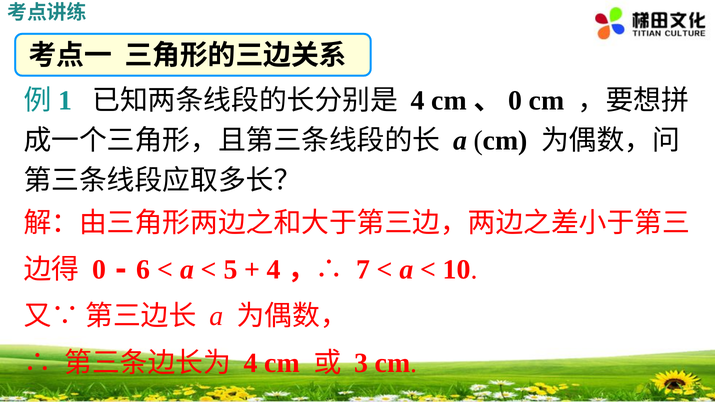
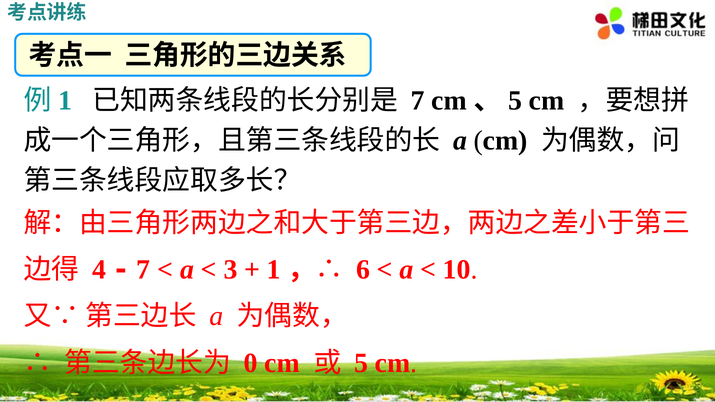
4: 4 -> 7 (418, 101)
0: 0 -> 5 (515, 101)
0: 0 -> 4 (99, 270)
6: 6 -> 7 (143, 270)
5: 5 -> 3 (230, 270)
4: 4 -> 1 (274, 270)
7: 7 -> 6 (363, 270)
4: 4 -> 0 (251, 363)
3: 3 -> 5 (361, 363)
